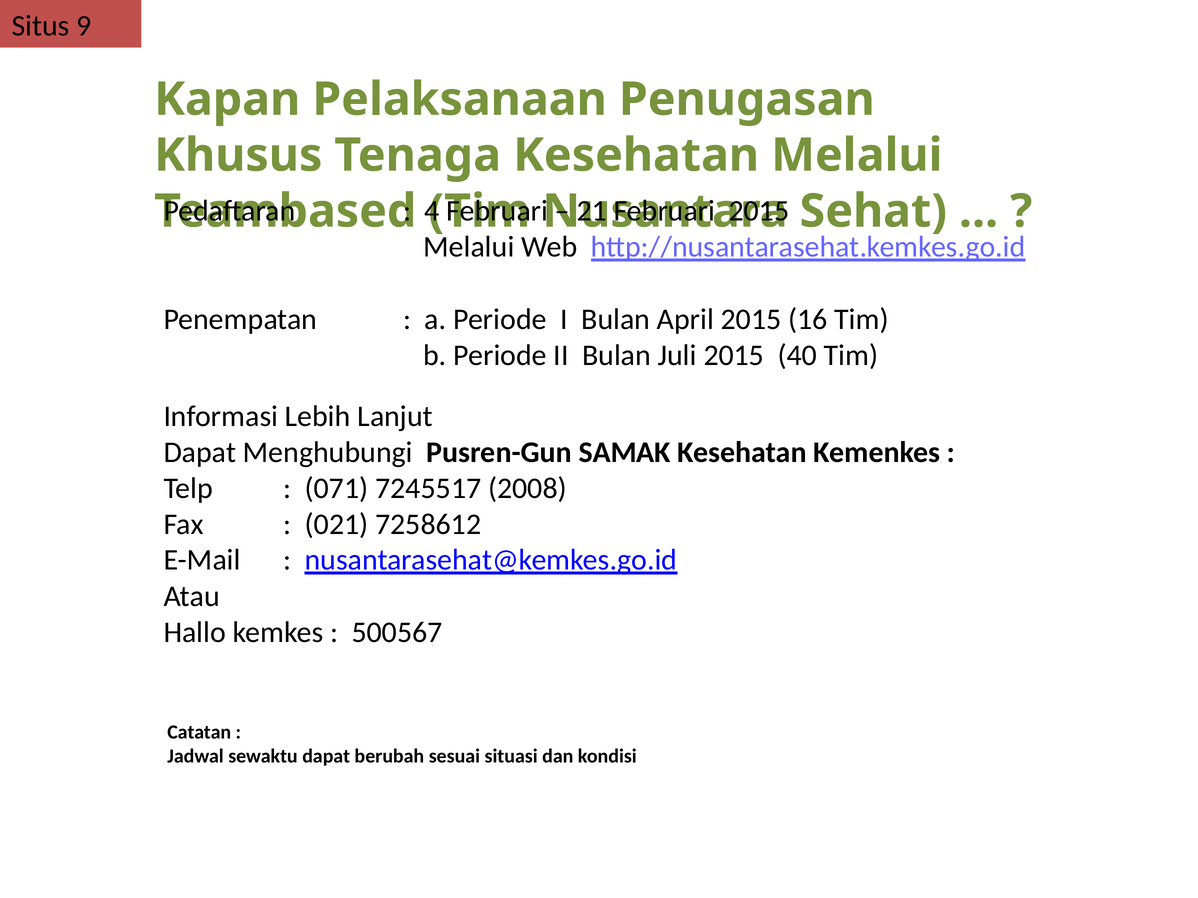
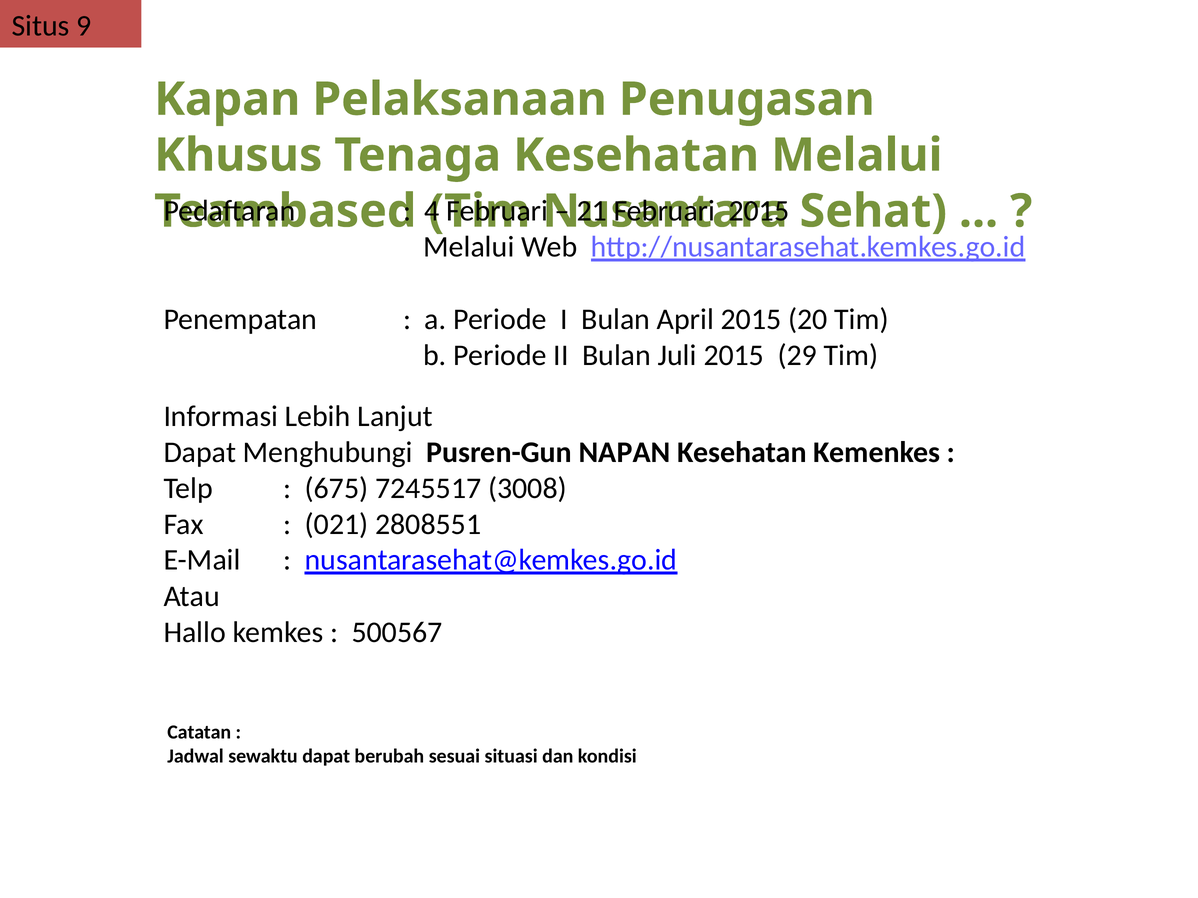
16: 16 -> 20 (808, 319)
40: 40 -> 29 (797, 355)
SAMAK: SAMAK -> NAPAN (625, 453)
071: 071 -> 675 (337, 489)
2008: 2008 -> 3008 (527, 489)
7258612: 7258612 -> 2808551 (428, 524)
